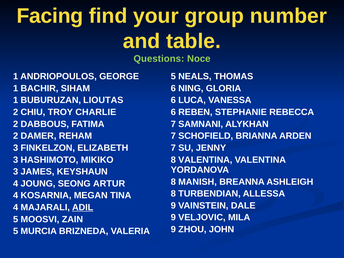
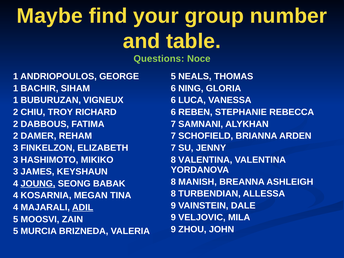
Facing: Facing -> Maybe (50, 16)
LIOUTAS: LIOUTAS -> VIGNEUX (103, 100)
CHARLIE: CHARLIE -> RICHARD (96, 112)
JOUNG underline: none -> present (38, 184)
ARTUR: ARTUR -> BABAK (109, 184)
